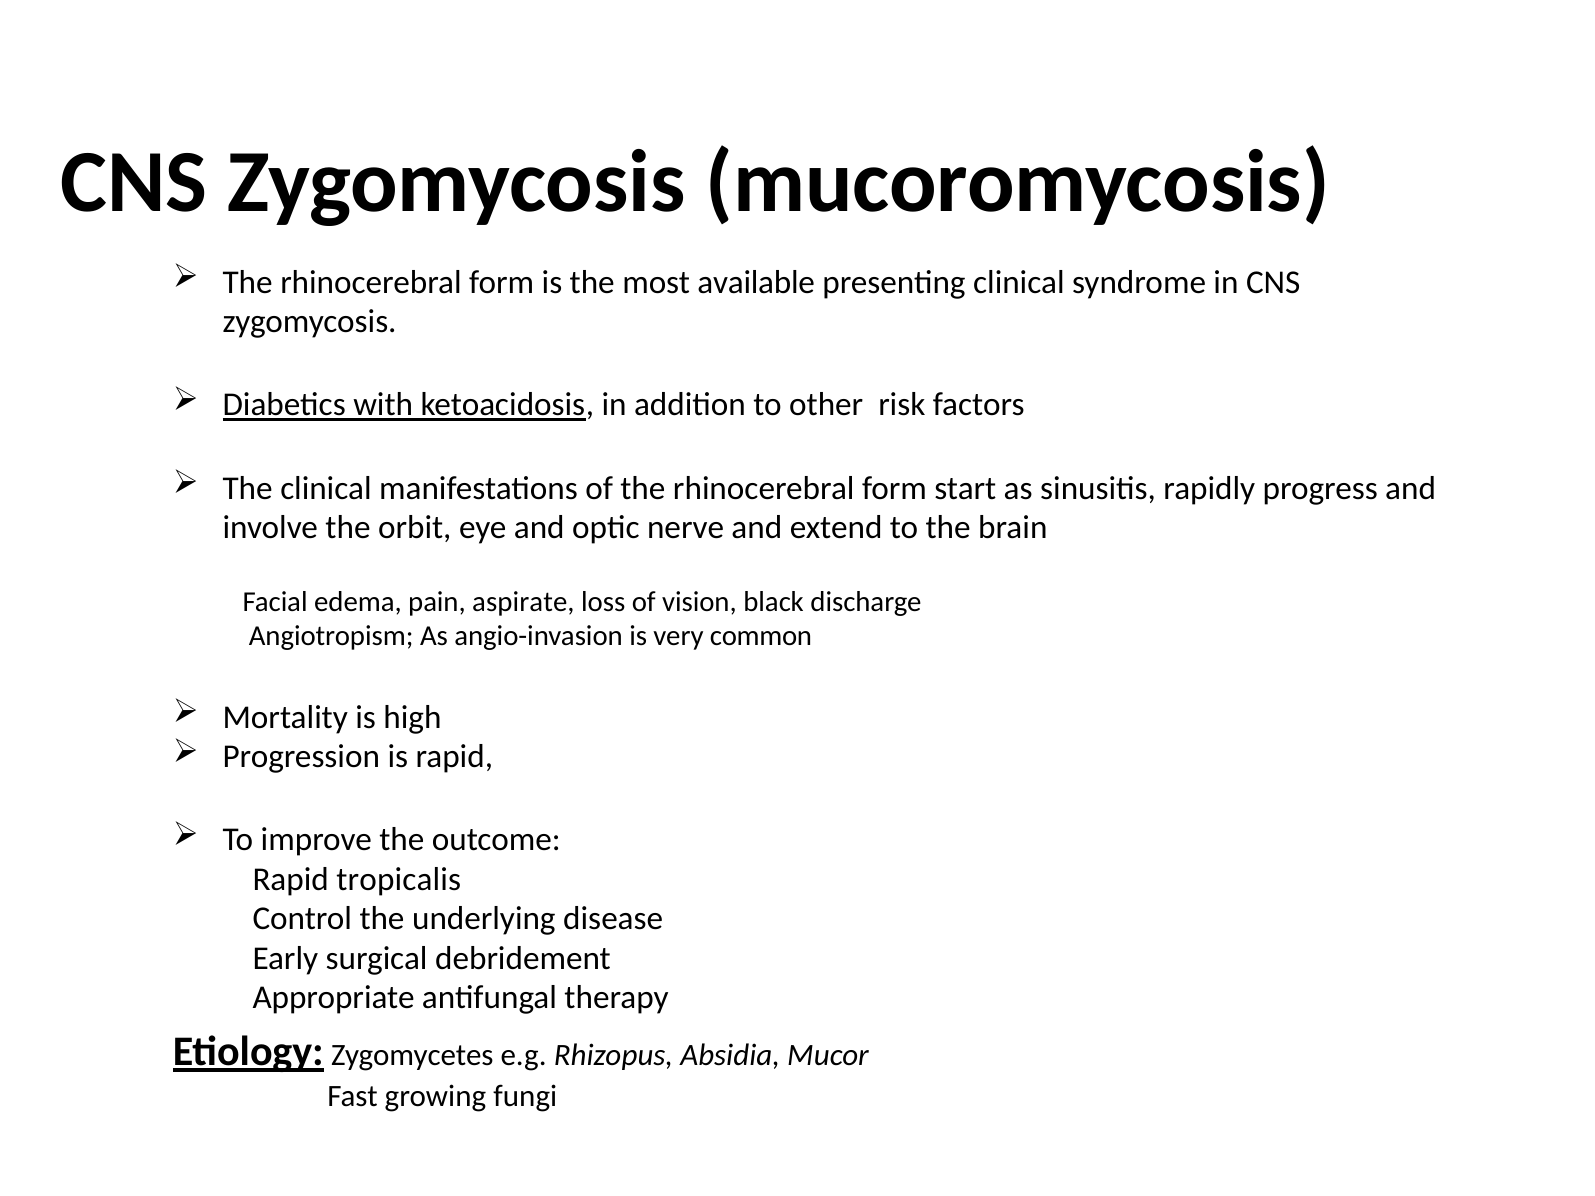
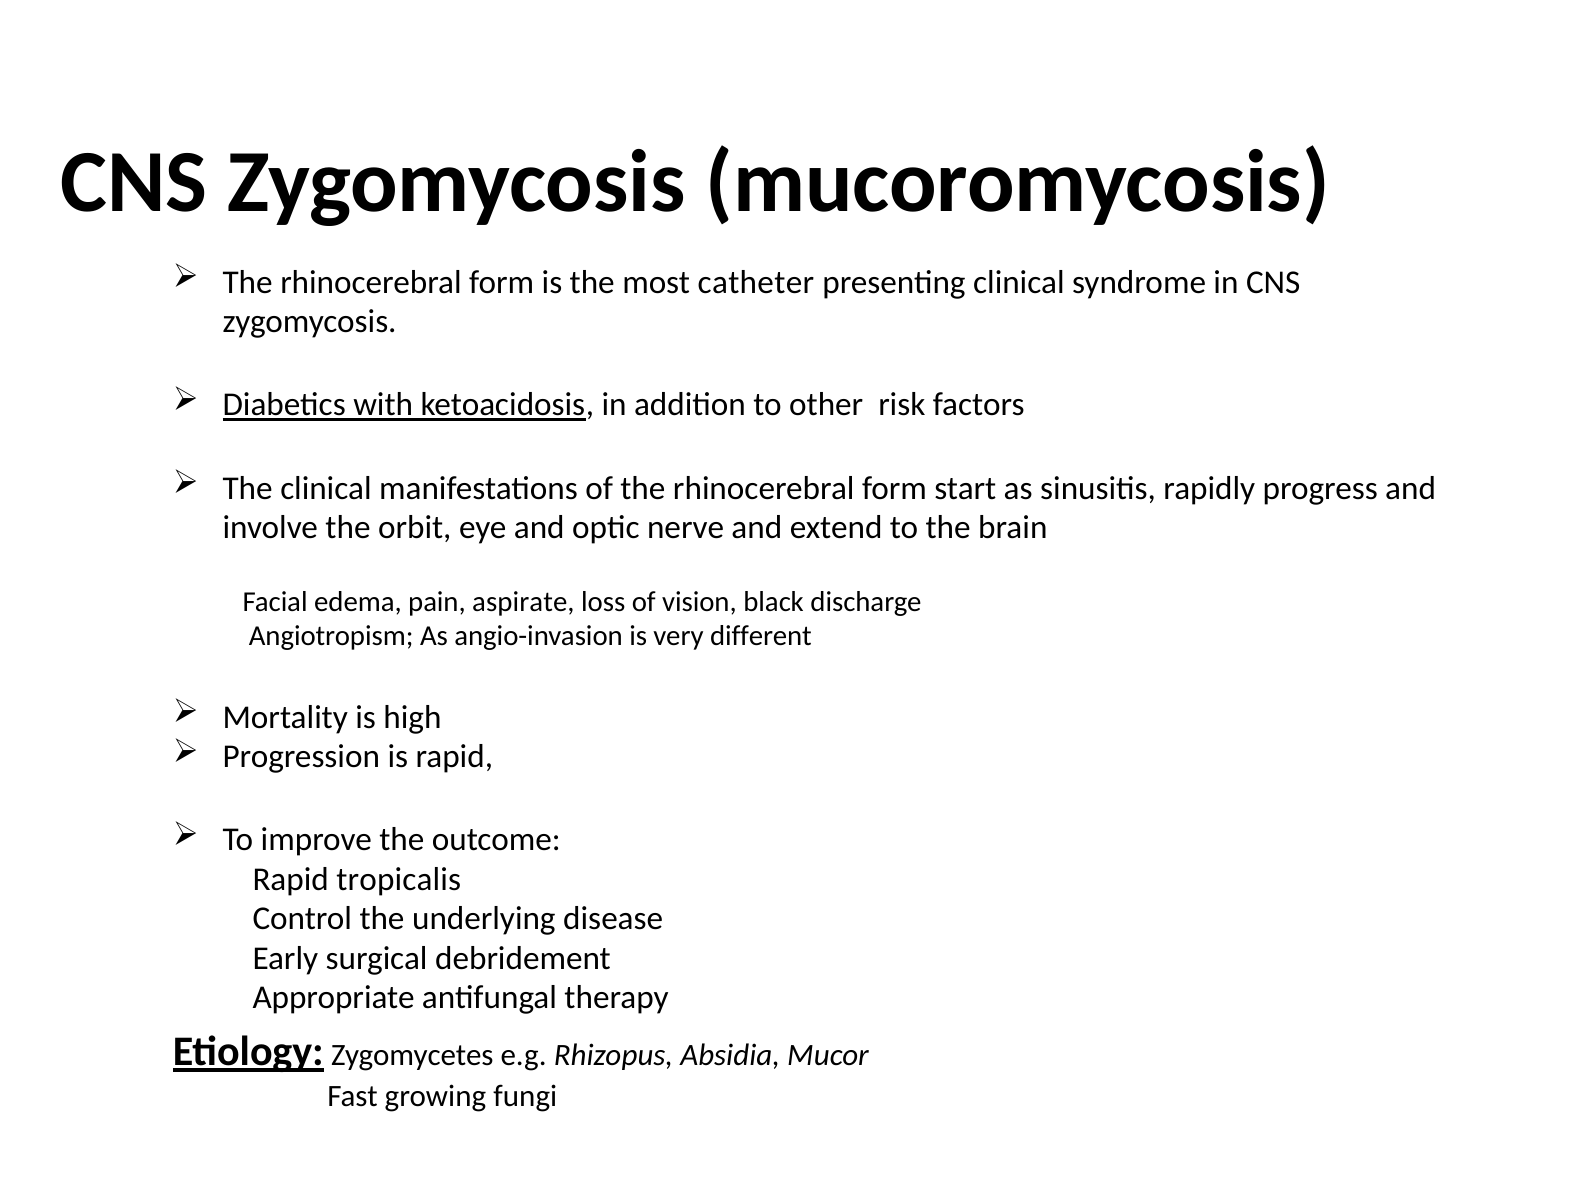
available: available -> catheter (756, 282)
common: common -> different (761, 637)
